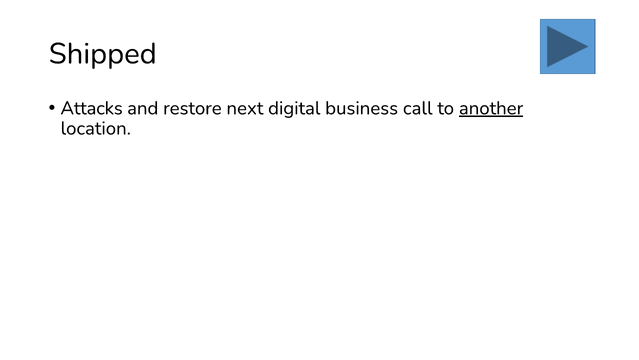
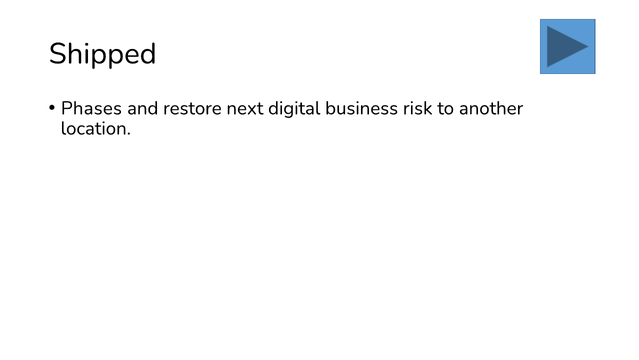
Attacks: Attacks -> Phases (91, 108)
call: call -> risk (418, 108)
another underline: present -> none (491, 108)
